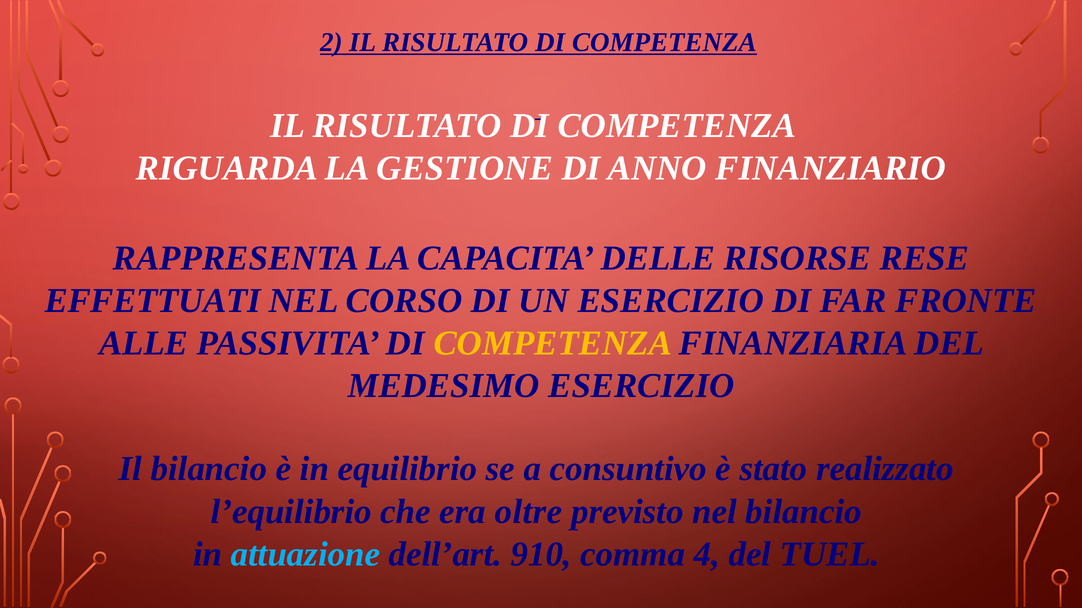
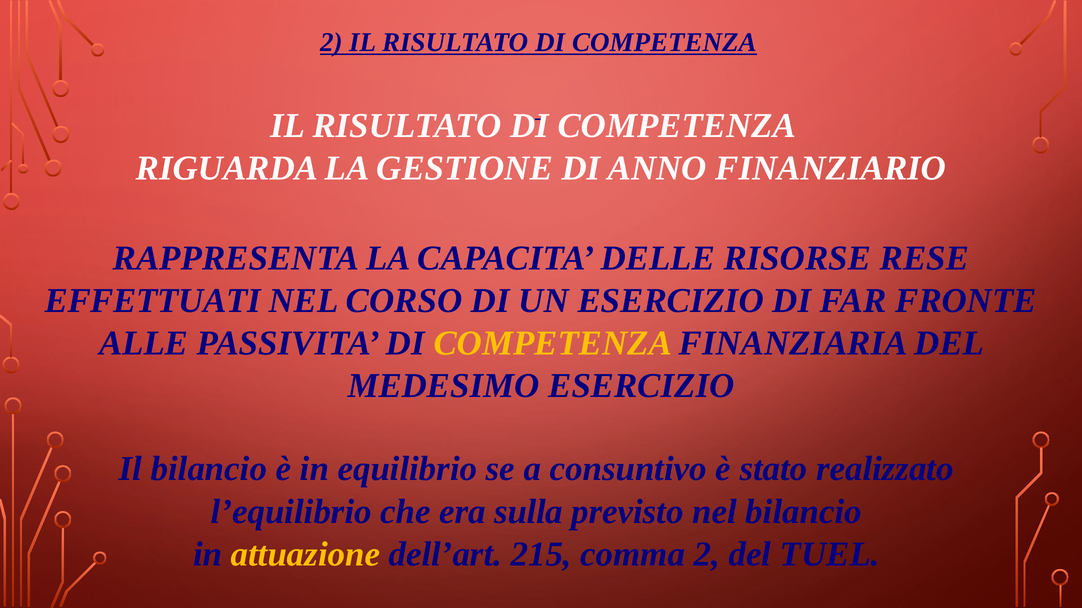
oltre: oltre -> sulla (529, 512)
attuazione colour: light blue -> yellow (305, 555)
910: 910 -> 215 (541, 555)
comma 4: 4 -> 2 (707, 555)
